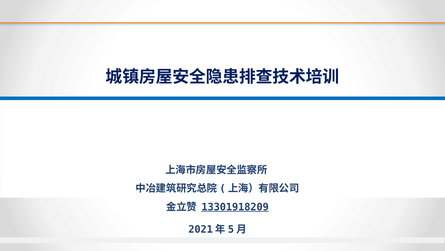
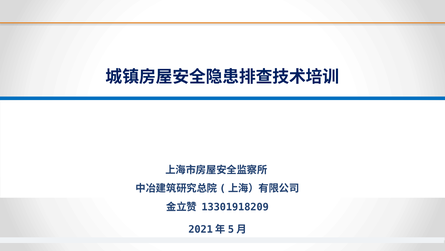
13301918209 underline: present -> none (235, 206)
